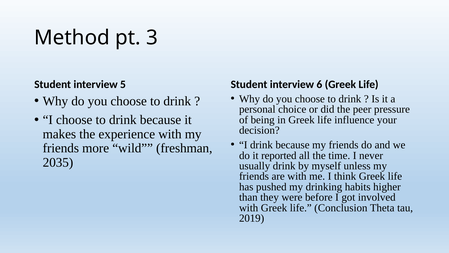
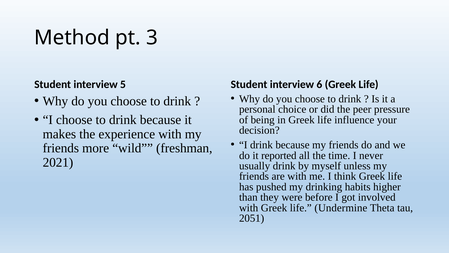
2035: 2035 -> 2021 (58, 162)
Conclusion: Conclusion -> Undermine (341, 207)
2019: 2019 -> 2051 (252, 218)
